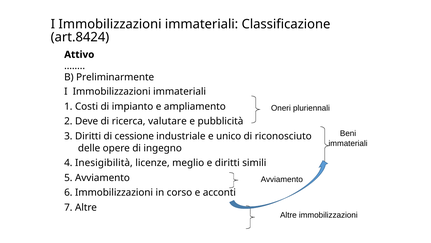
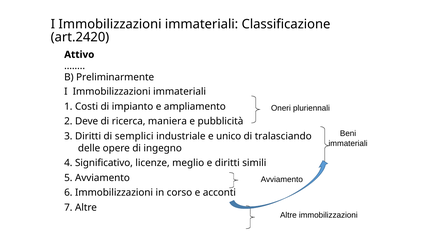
art.8424: art.8424 -> art.2420 (80, 37)
valutare: valutare -> maniera (167, 121)
cessione: cessione -> semplici (134, 136)
riconosciuto: riconosciuto -> tralasciando (283, 136)
Inesigibilità: Inesigibilità -> Significativo (104, 163)
